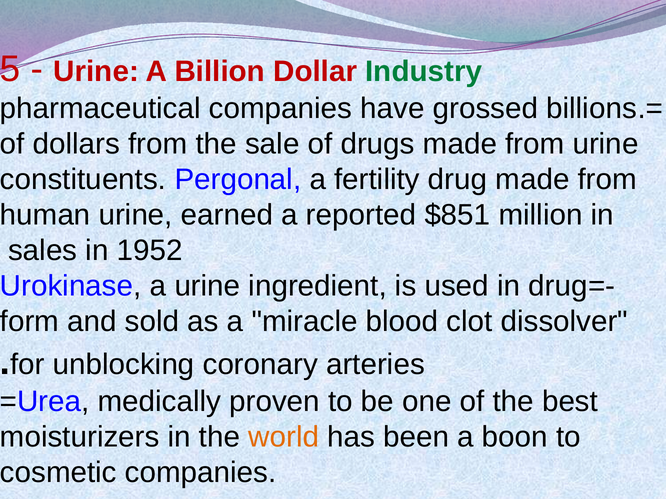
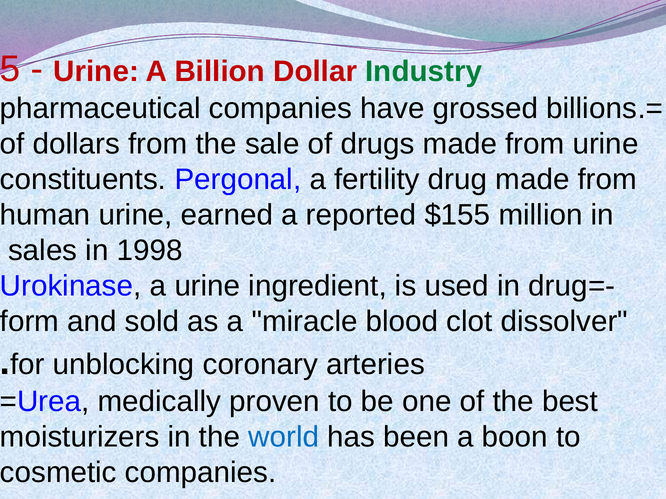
$851: $851 -> $155 (457, 215)
1952: 1952 -> 1998 (150, 251)
world colour: orange -> blue (284, 437)
